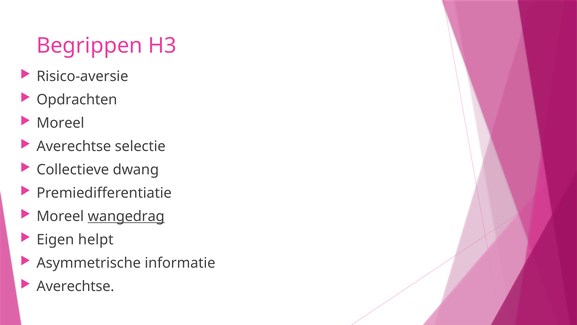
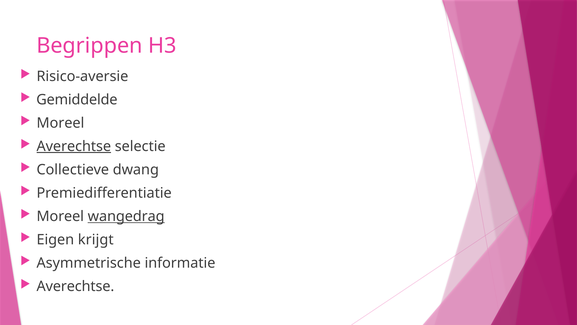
Opdrachten: Opdrachten -> Gemiddelde (77, 100)
Averechtse underline: none -> present (74, 146)
helpt: helpt -> krijgt (96, 239)
